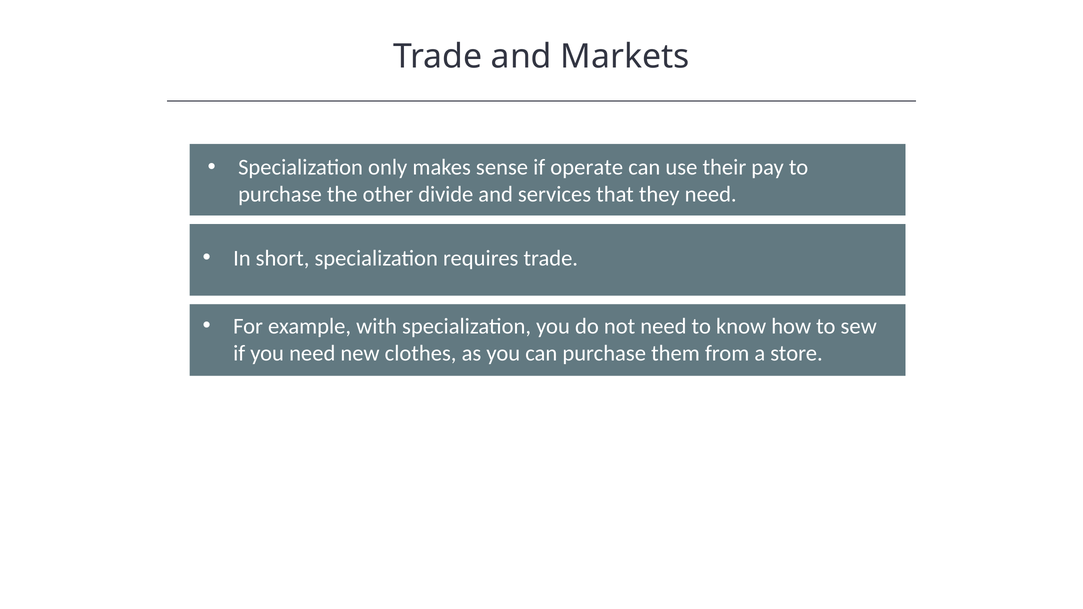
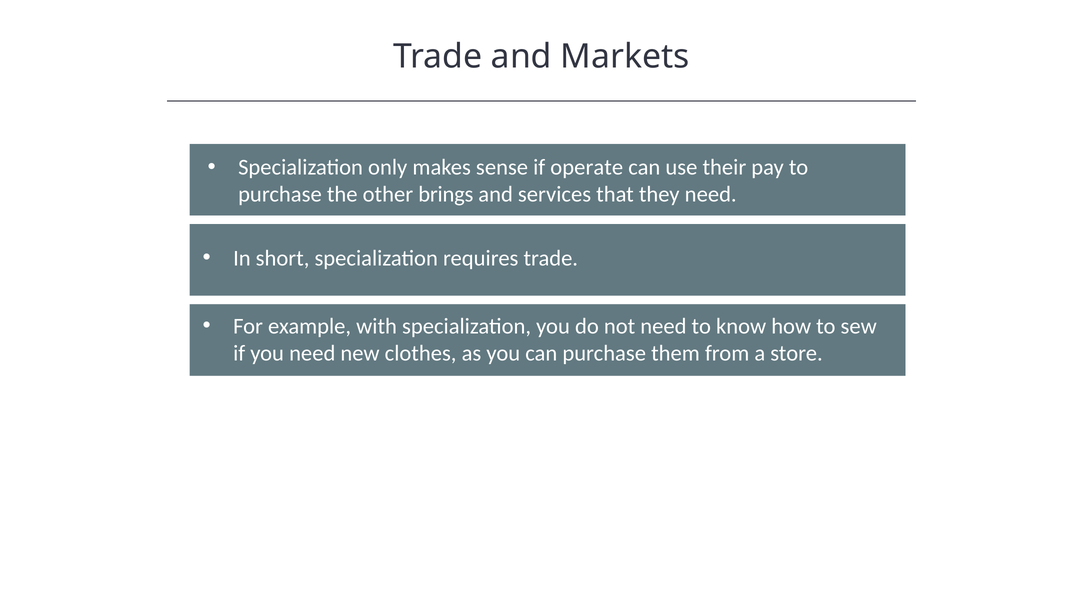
divide: divide -> brings (446, 194)
